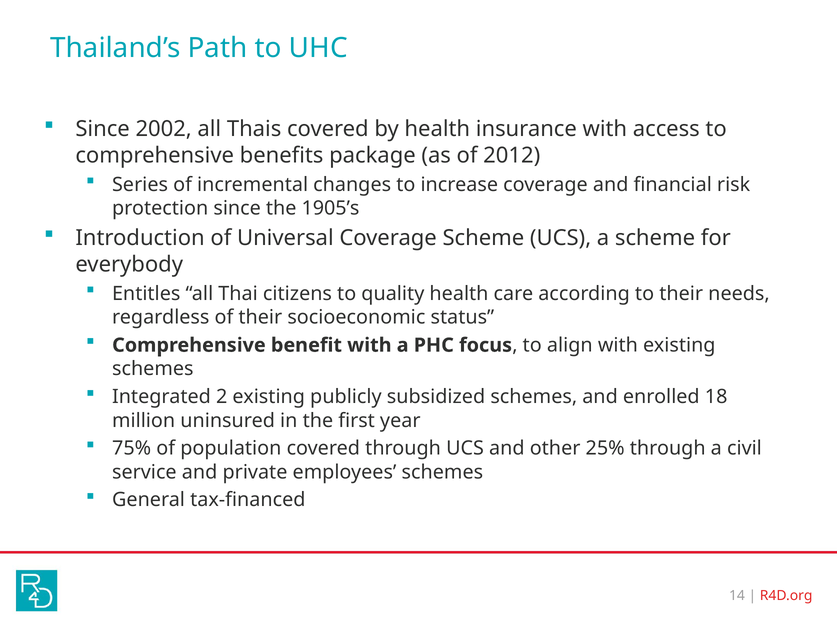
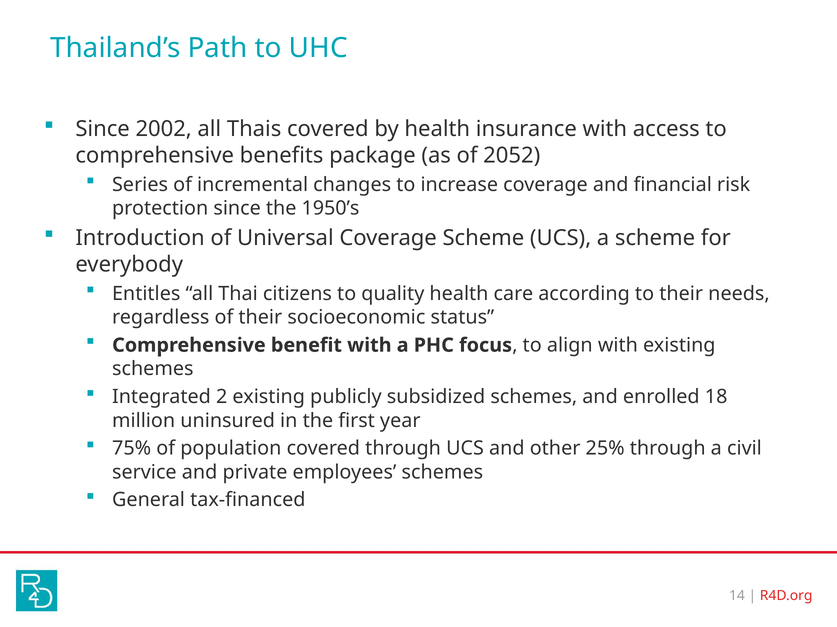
2012: 2012 -> 2052 (512, 156)
1905’s: 1905’s -> 1950’s (331, 208)
